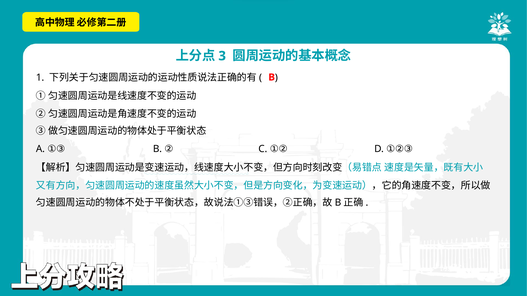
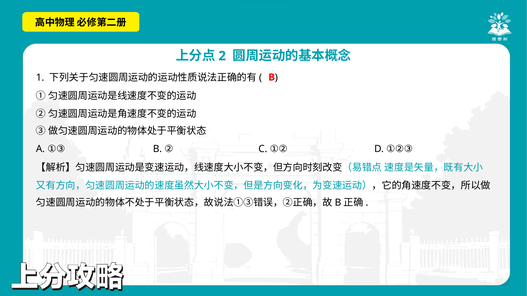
3: 3 -> 2 (222, 56)
